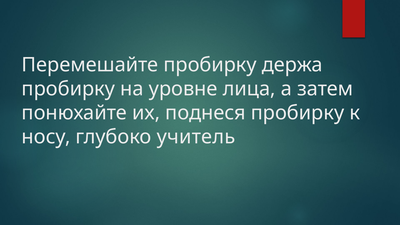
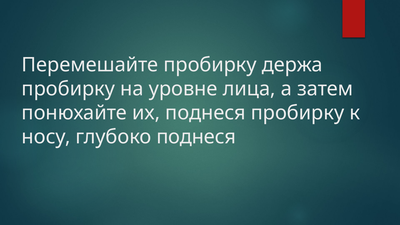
глубоко учитель: учитель -> поднеся (196, 137)
